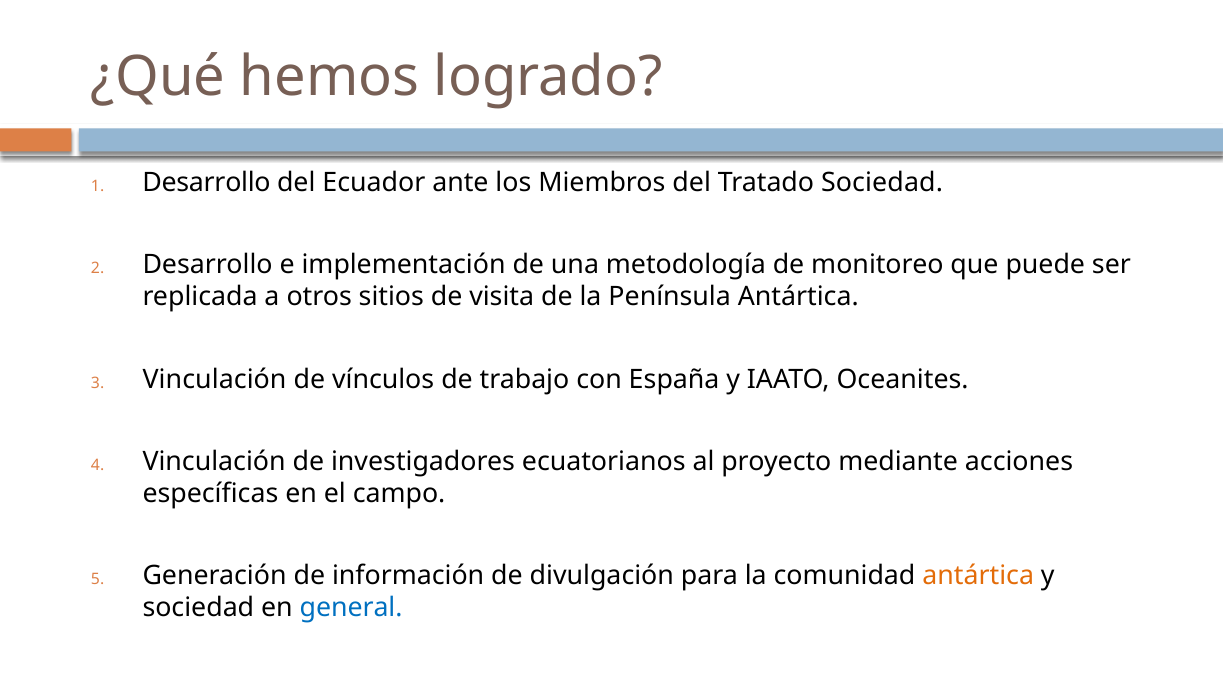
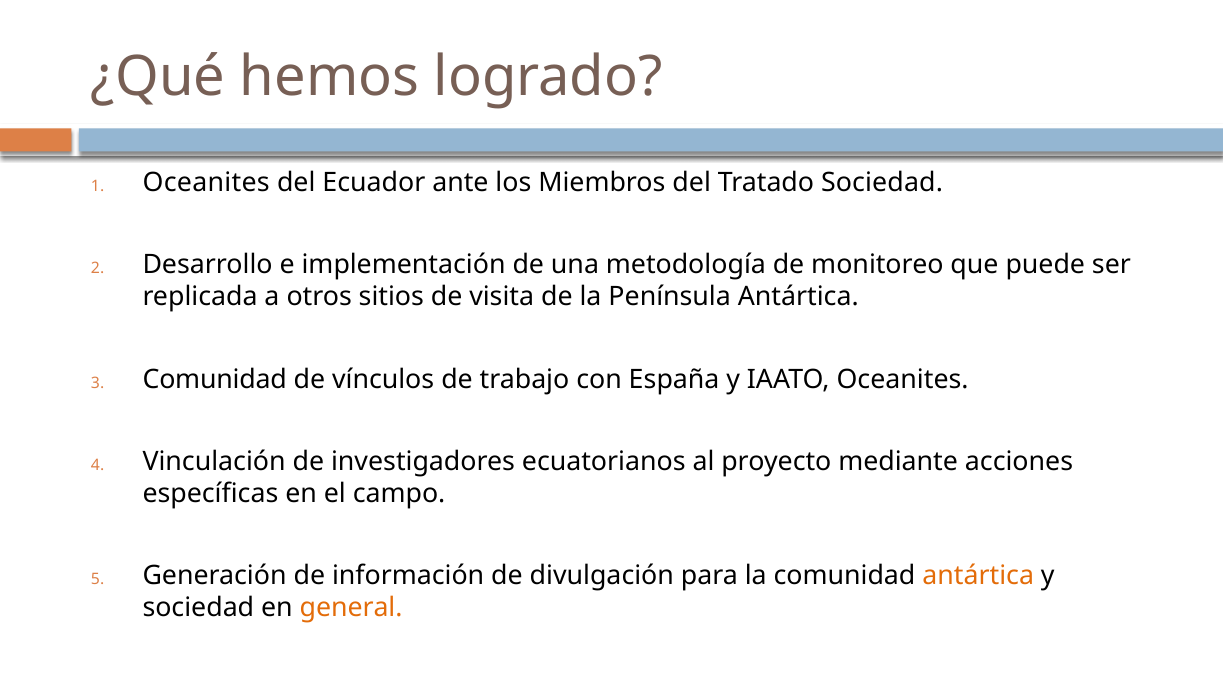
Desarrollo: Desarrollo -> Oceanites (206, 183)
Vinculación: Vinculación -> Comunidad (215, 379)
general colour: blue -> orange (351, 607)
